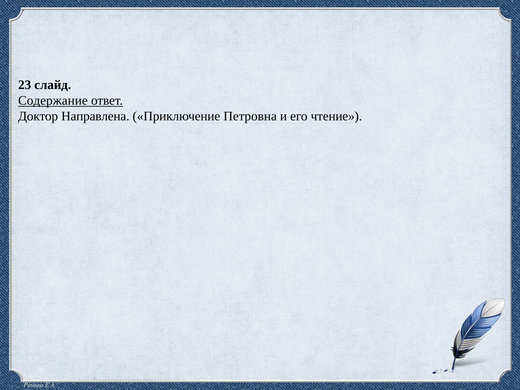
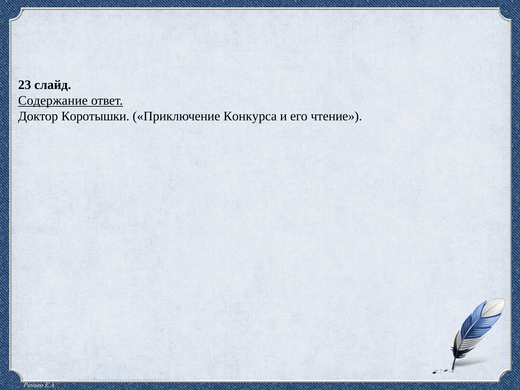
Направлена: Направлена -> Коротышки (95, 116)
Петровна: Петровна -> Конкурса (250, 116)
